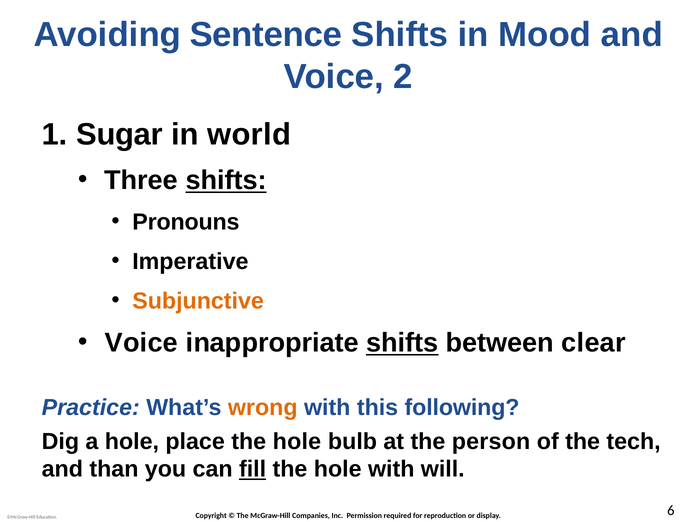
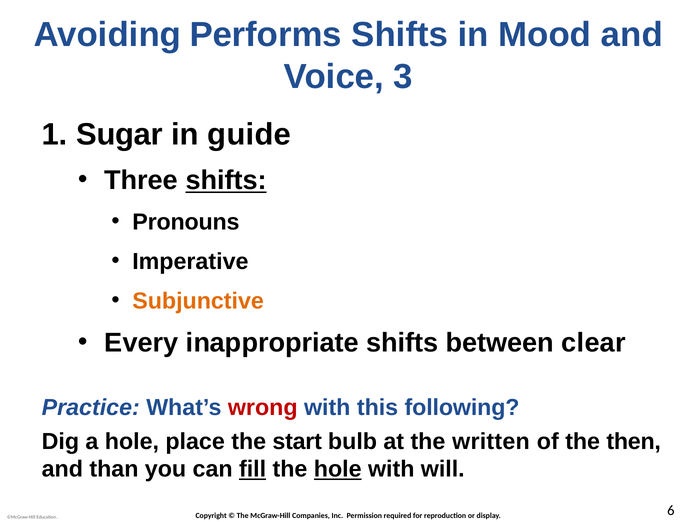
Sentence: Sentence -> Performs (266, 35)
2: 2 -> 3 (403, 77)
world: world -> guide (249, 135)
Voice: Voice -> Every (141, 344)
shifts underline: present -> none (402, 344)
wrong colour: orange -> red (263, 408)
place the hole: hole -> start (297, 442)
person: person -> written (491, 442)
tech: tech -> then (634, 442)
hole underline: none -> present (338, 470)
